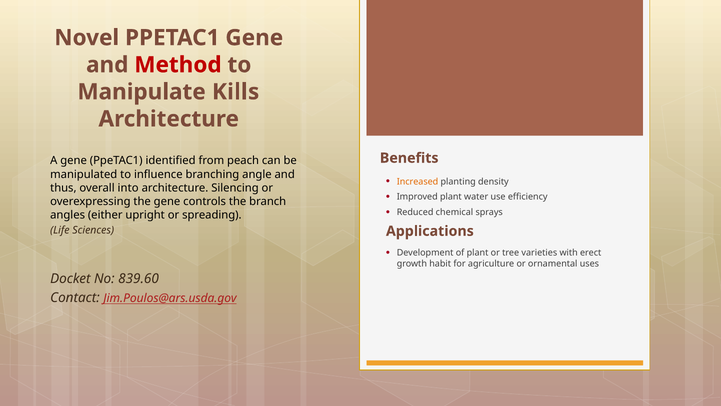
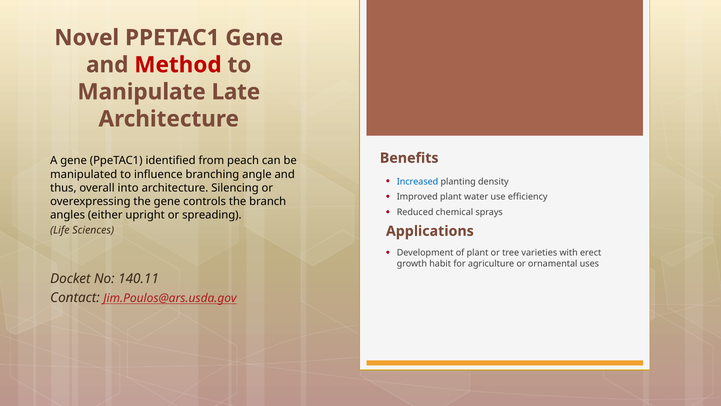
Kills: Kills -> Late (236, 92)
Increased colour: orange -> blue (418, 181)
839.60: 839.60 -> 140.11 (139, 278)
